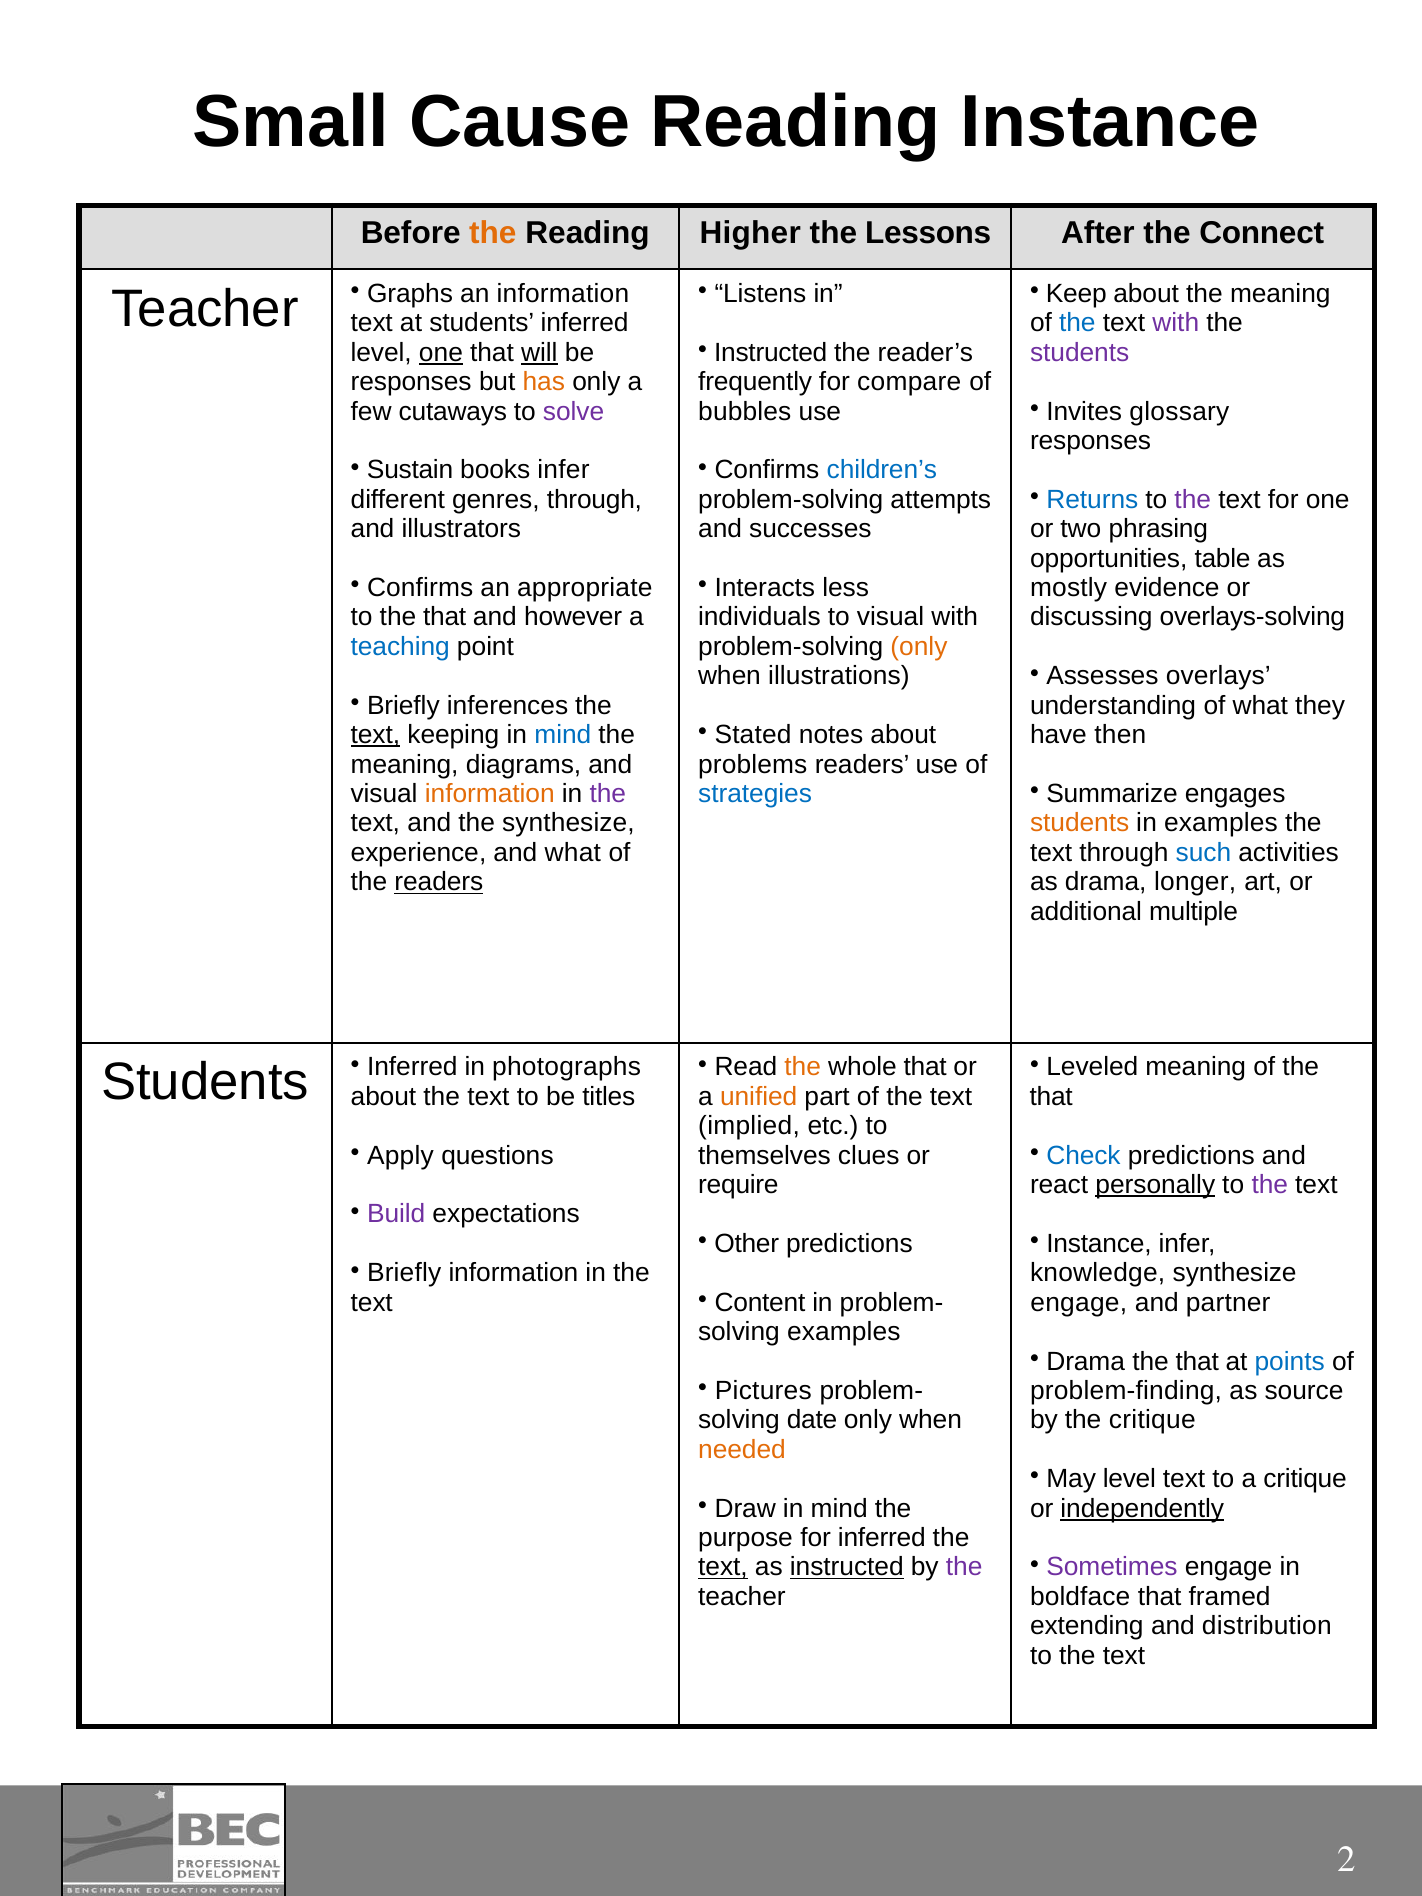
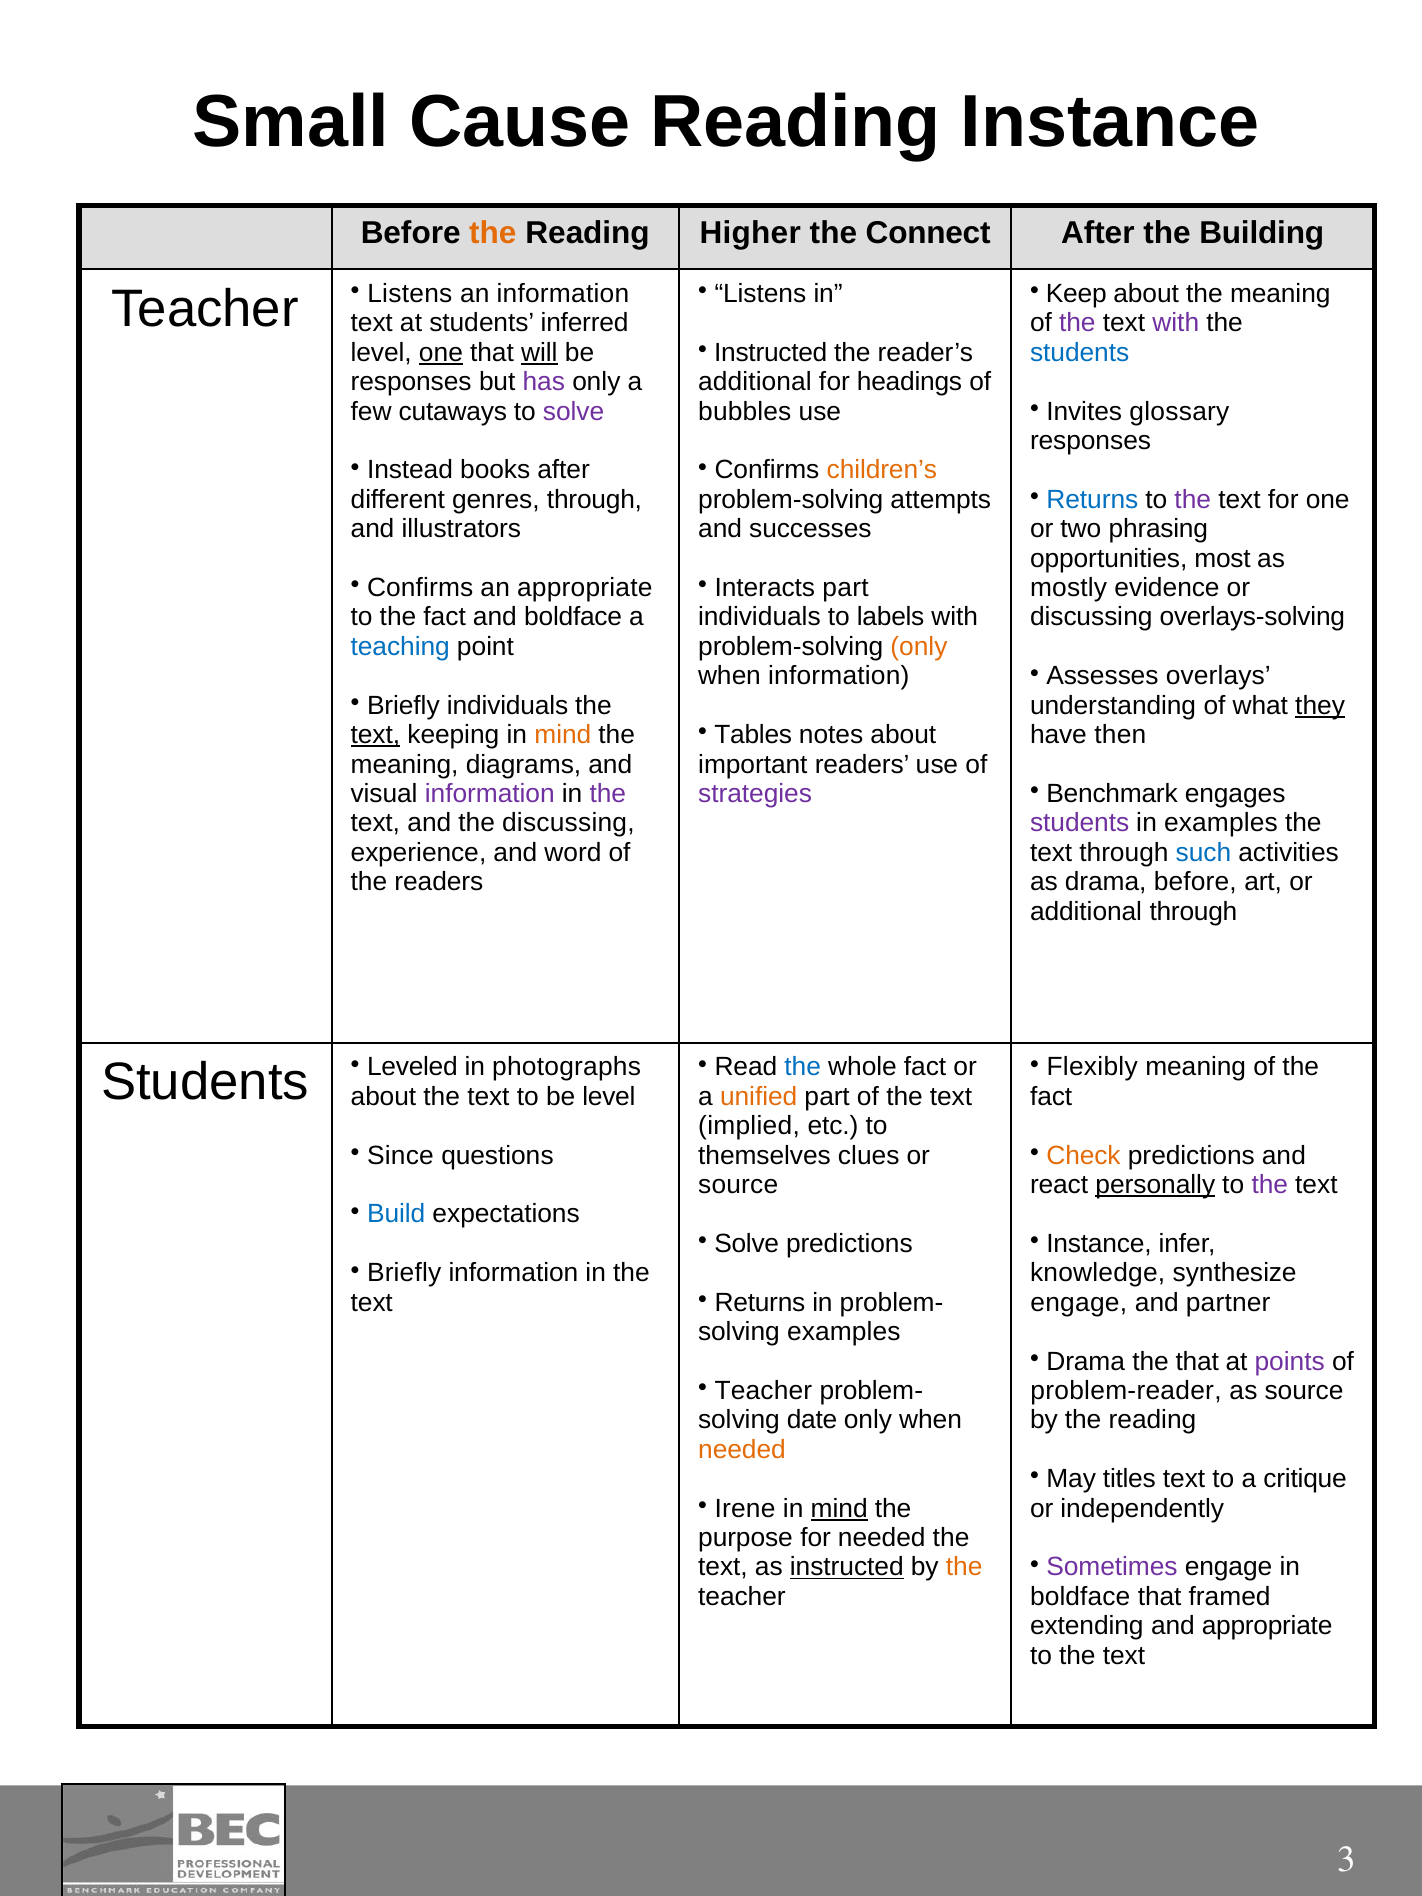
Lessons: Lessons -> Connect (928, 233)
Connect: Connect -> Building (1262, 233)
Graphs: Graphs -> Listens (410, 294)
the colour: blue -> purple (1077, 323)
students colour: purple -> blue (1080, 353)
has colour: orange -> purple (544, 382)
frequently: frequently -> additional (755, 382)
compare: compare -> headings (910, 382)
Sustain: Sustain -> Instead (410, 470)
books infer: infer -> after (564, 470)
children’s colour: blue -> orange (882, 470)
table: table -> most (1223, 558)
Interacts less: less -> part (846, 588)
to the that: that -> fact (445, 617)
and however: however -> boldface (573, 617)
to visual: visual -> labels (891, 617)
when illustrations: illustrations -> information (839, 676)
Briefly inferences: inferences -> individuals (508, 706)
they underline: none -> present (1320, 706)
mind colour: blue -> orange (563, 735)
Stated: Stated -> Tables (753, 735)
problems: problems -> important (753, 764)
information colour: orange -> purple (490, 794)
strategies colour: blue -> purple (755, 794)
Summarize: Summarize -> Benchmark (1112, 794)
the synthesize: synthesize -> discussing (568, 823)
students colour: orange -> purple (1080, 823)
and what: what -> word (573, 853)
readers underline: present -> none (439, 882)
drama longer: longer -> before (1195, 882)
additional multiple: multiple -> through (1193, 911)
the colour: orange -> blue (803, 1067)
whole that: that -> fact (925, 1067)
Leveled: Leveled -> Flexibly (1092, 1067)
Inferred: Inferred -> Leveled (412, 1067)
be titles: titles -> level (609, 1097)
that: that -> fact (1051, 1097)
Apply: Apply -> Since (400, 1155)
Check colour: blue -> orange (1084, 1155)
require: require -> source (738, 1185)
Build colour: purple -> blue (396, 1214)
Other: Other -> Solve (747, 1244)
Content: Content -> Returns (760, 1303)
points colour: blue -> purple (1290, 1361)
Pictures: Pictures -> Teacher (763, 1391)
problem-finding: problem-finding -> problem-reader (1126, 1391)
by the critique: critique -> reading (1152, 1420)
May level: level -> titles (1129, 1479)
Draw: Draw -> Irene (745, 1508)
mind underline: none -> present (839, 1508)
independently underline: present -> none (1142, 1508)
for inferred: inferred -> needed (882, 1538)
text underline: present -> none (723, 1567)
the colour: purple -> orange (964, 1567)
and distribution: distribution -> appropriate (1267, 1626)
2: 2 -> 3 (1346, 1859)
